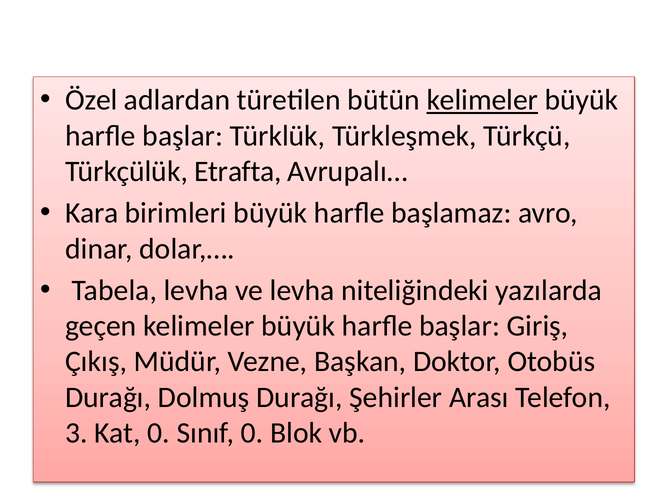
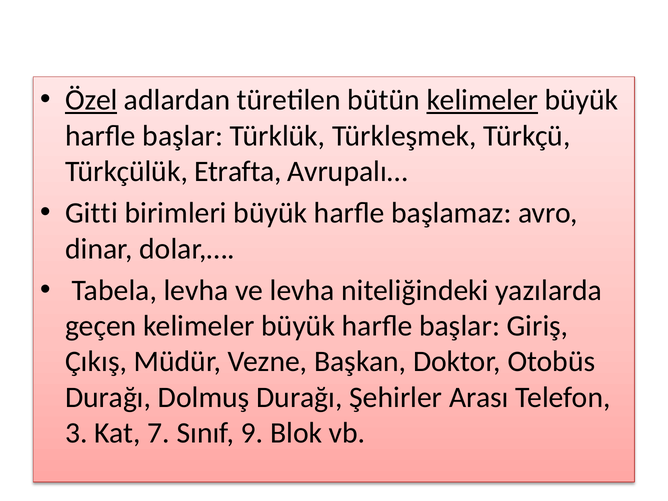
Özel underline: none -> present (91, 100)
Kara: Kara -> Gitti (91, 213)
Kat 0: 0 -> 7 (159, 433)
Sınıf 0: 0 -> 9 (252, 433)
